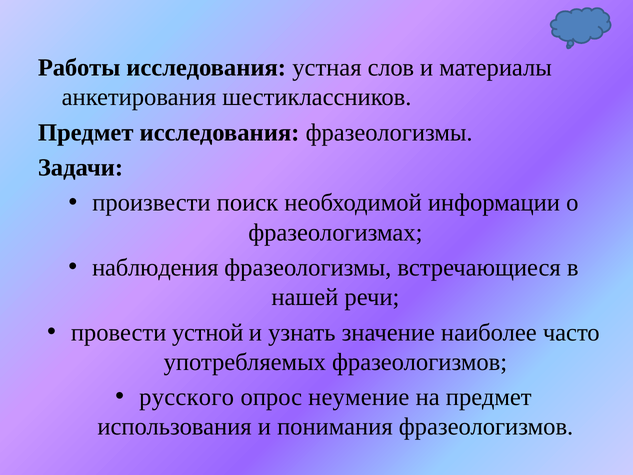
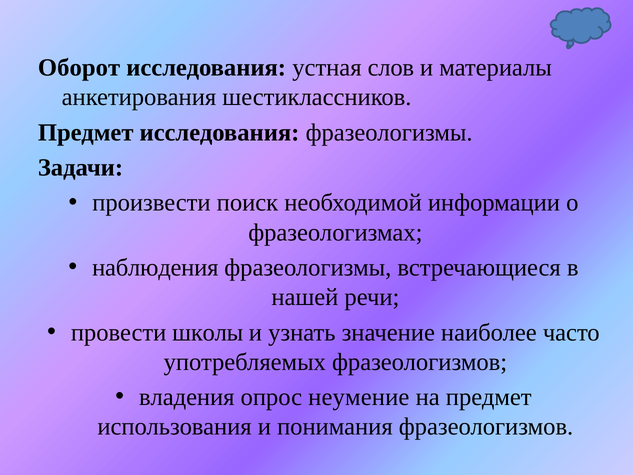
Работы: Работы -> Оборот (79, 68)
устной: устной -> школы (208, 332)
русского: русского -> владения (187, 397)
